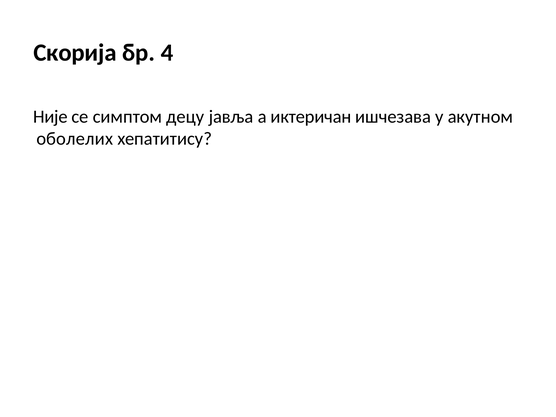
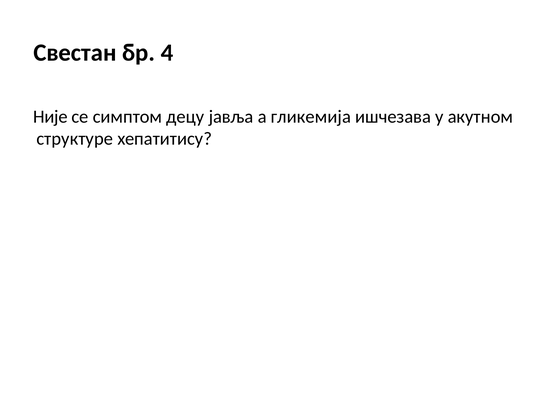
Скорија: Скорија -> Свестан (75, 53)
иктеричан: иктеричан -> гликемија (311, 117)
оболелих: оболелих -> структуре (75, 139)
